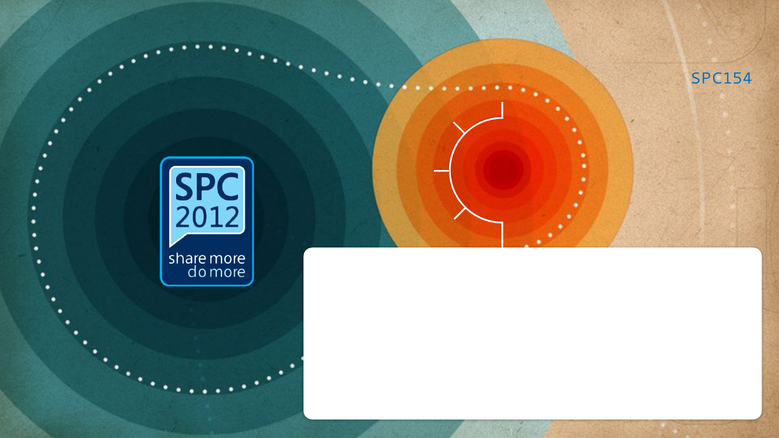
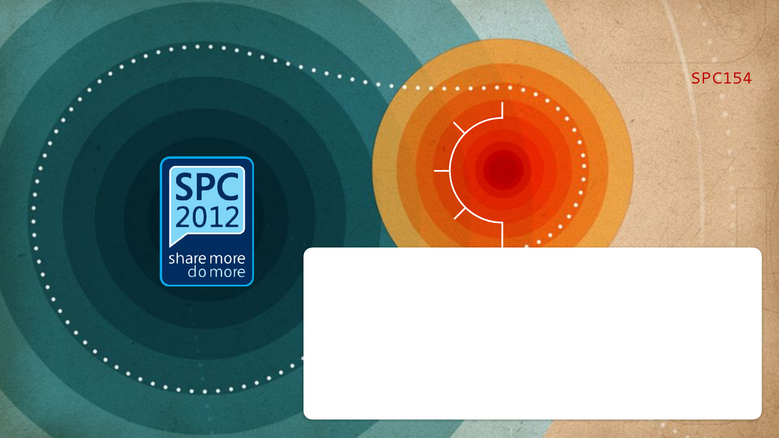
SPC154 colour: blue -> red (721, 79)
